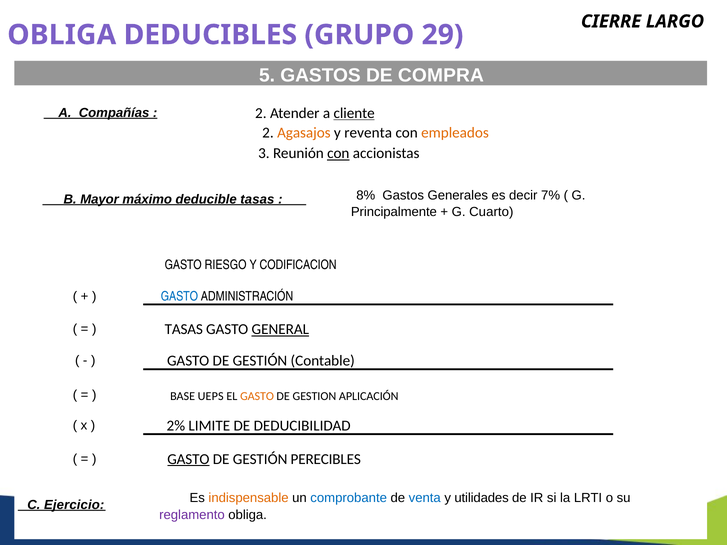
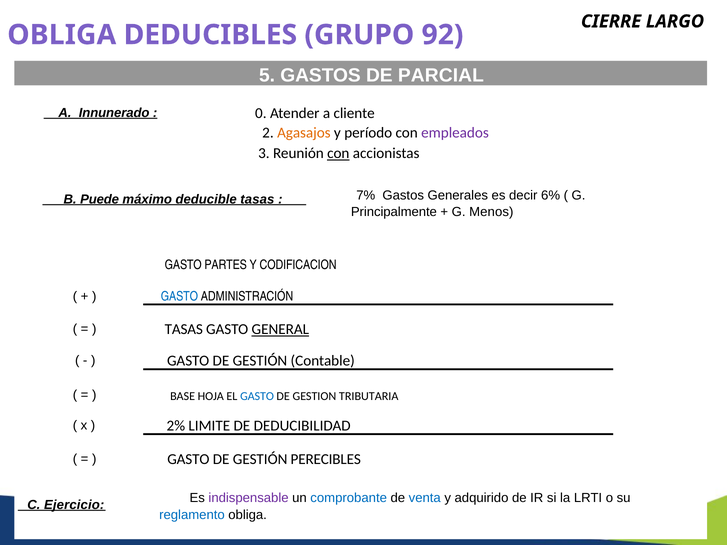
29: 29 -> 92 (443, 35)
COMPRA: COMPRA -> PARCIAL (441, 76)
Compañías: Compañías -> Innunerado (114, 113)
2: 2 -> 0 (261, 113)
cliente underline: present -> none (354, 113)
reventa: reventa -> período (368, 133)
empleados colour: orange -> purple (455, 133)
Mayor: Mayor -> Puede (100, 199)
8%: 8% -> 7% (366, 195)
7%: 7% -> 6% (551, 195)
Cuarto: Cuarto -> Menos (491, 212)
RIESGO: RIESGO -> PARTES (226, 265)
UEPS: UEPS -> HOJA (211, 396)
GASTO colour: orange -> blue (257, 396)
APLICACIÓN: APLICACIÓN -> TRIBUTARIA (369, 396)
GASTO underline: present -> none (188, 459)
indispensable colour: orange -> purple (249, 498)
utilidades: utilidades -> adquirido (482, 498)
reglamento colour: purple -> blue (192, 515)
